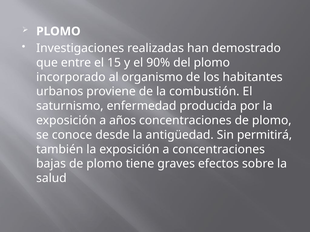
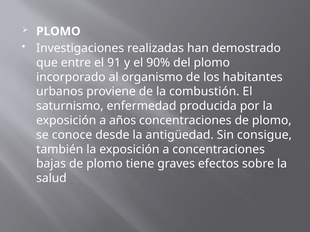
15: 15 -> 91 (114, 63)
permitirá: permitirá -> consigue (264, 135)
